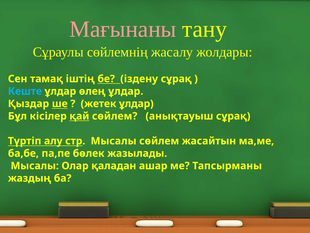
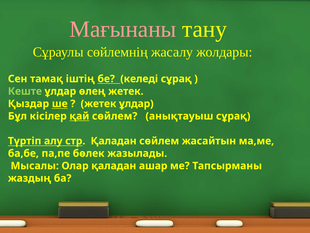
іздену: іздену -> келеді (139, 79)
Кеште colour: light blue -> light green (25, 91)
өлең ұлдар: ұлдар -> жетек (126, 91)
стр Мысалы: Мысалы -> Қаладан (114, 141)
